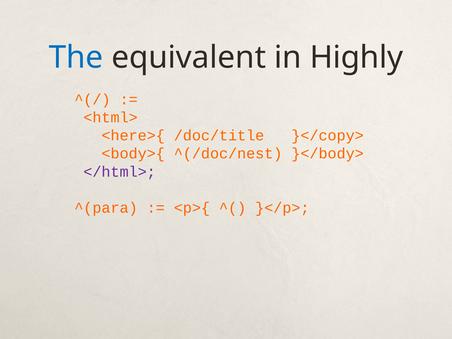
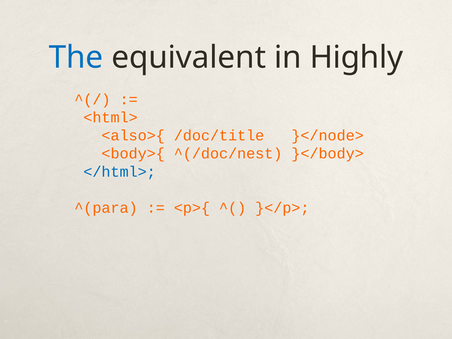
<here>{: <here>{ -> <also>{ (133, 136)
}</copy>: }</copy> -> }</node> (328, 136)
</html> colour: purple -> blue (120, 172)
